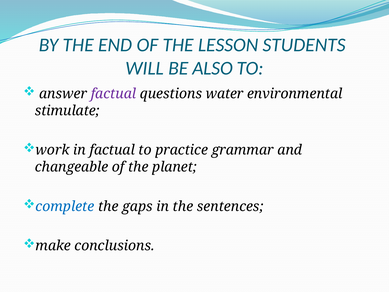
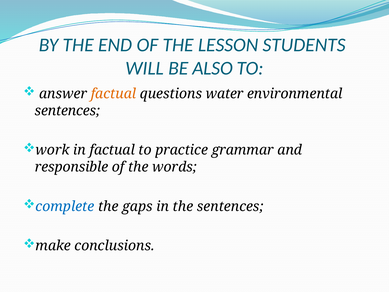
factual colour: purple -> orange (113, 94)
stimulate: stimulate -> sentences (67, 111)
changeable: changeable -> responsible (72, 167)
planet: planet -> words (175, 167)
